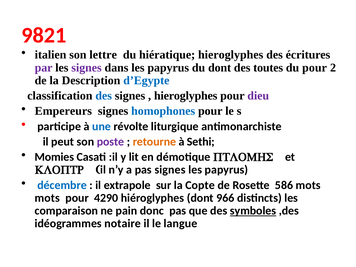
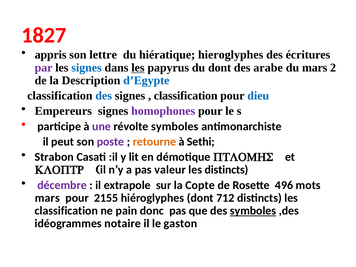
9821: 9821 -> 1827 (44, 35)
italien: italien -> appris (51, 55)
signes colour: purple -> blue (87, 68)
les underline: none -> present (138, 68)
toutes: toutes -> arabe (268, 68)
du pour: pour -> mars (315, 68)
hieroglyphes: hieroglyphes -> classification (186, 96)
dieu colour: purple -> blue (258, 96)
homophones colour: blue -> purple (163, 111)
une colour: blue -> purple (102, 126)
révolte liturgique: liturgique -> symboles (175, 126)
Momies: Momies -> Strabon (54, 157)
pas signes: signes -> valeur (170, 170)
papyrus: papyrus -> distincts (227, 170)
décembre colour: blue -> purple (62, 185)
586: 586 -> 496 (284, 185)
mots: mots -> mars (47, 198)
4290: 4290 -> 2155 (106, 198)
966: 966 -> 712 (225, 198)
comparaison: comparaison -> classification (66, 211)
langue: langue -> gaston (180, 224)
